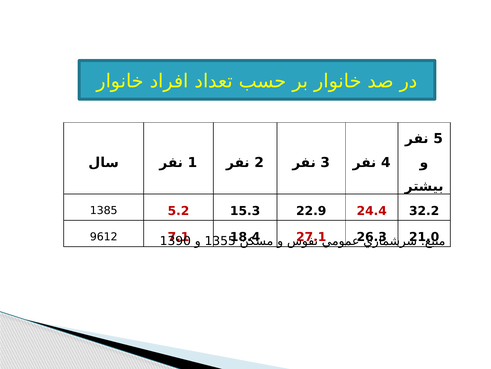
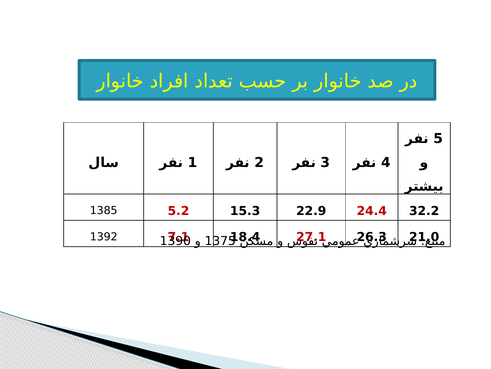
9612: 9612 -> 1392 (104, 236)
1355: 1355 -> 1375 (220, 241)
